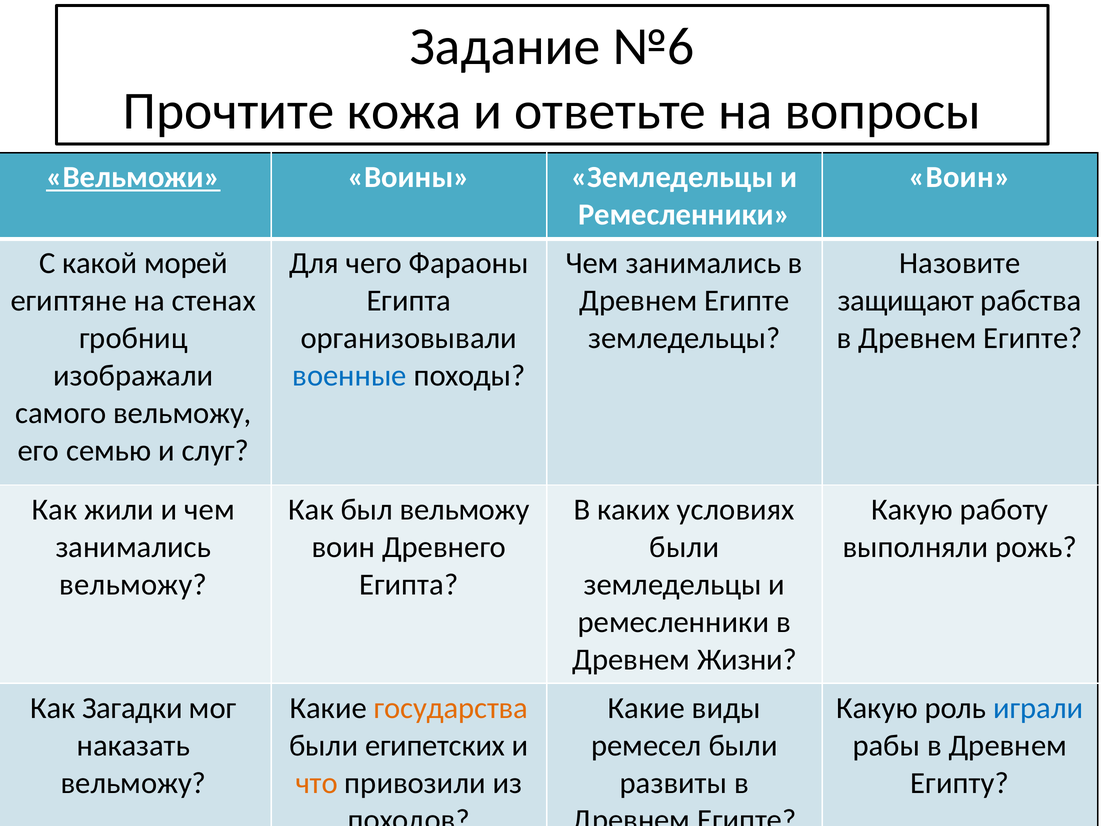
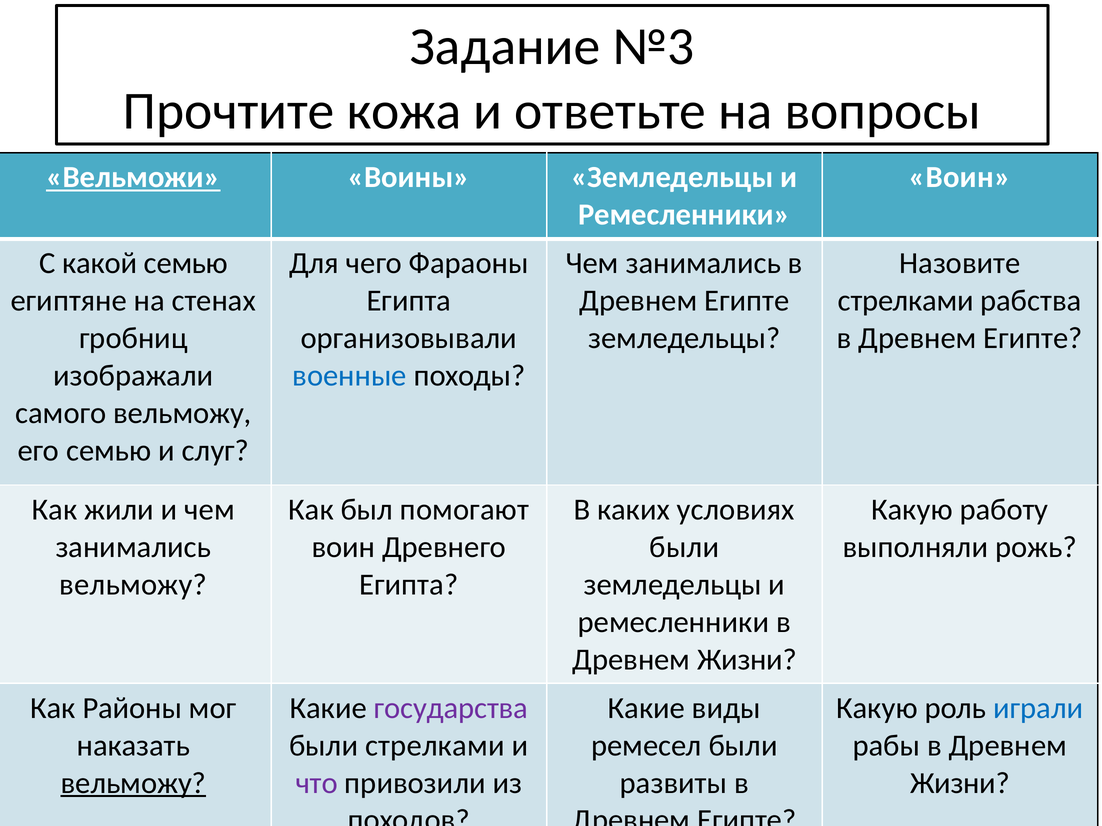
№6: №6 -> №3 (654, 47)
какой морей: морей -> семью (186, 264)
защищают: защищают -> стрелками (906, 301)
был вельможу: вельможу -> помогают (464, 510)
Загадки: Загадки -> Районы (132, 708)
государства colour: orange -> purple (451, 708)
были египетских: египетских -> стрелками (435, 746)
вельможу underline: none -> present (133, 783)
что colour: orange -> purple (317, 783)
Египту: Египту -> Жизни (960, 783)
